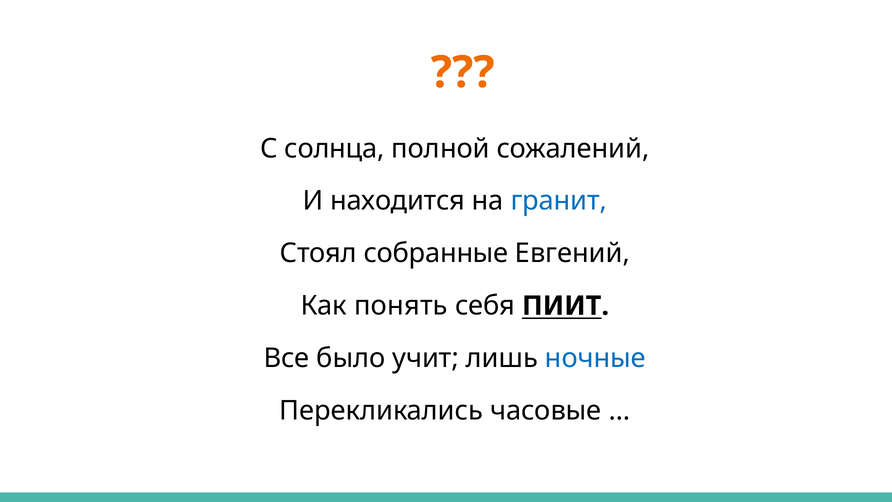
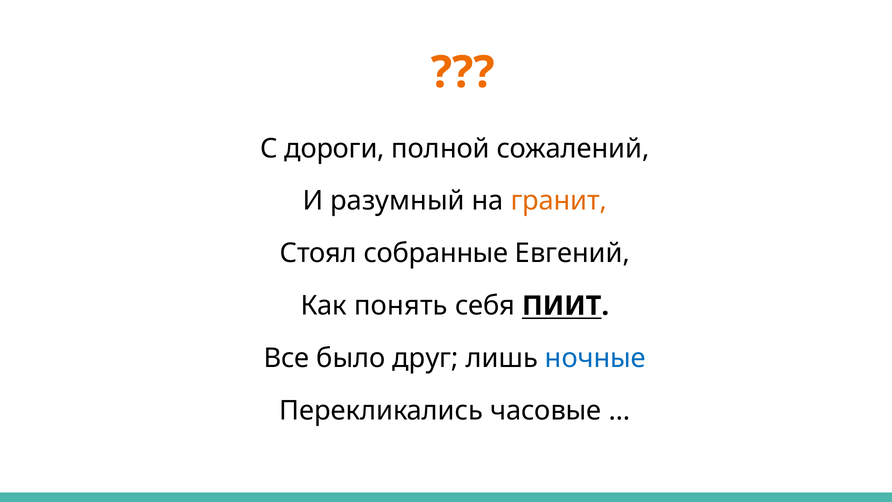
солнца: солнца -> дороги (335, 148)
находится: находится -> разумный (398, 201)
гранит colour: blue -> orange (559, 201)
учит: учит -> друг (426, 358)
